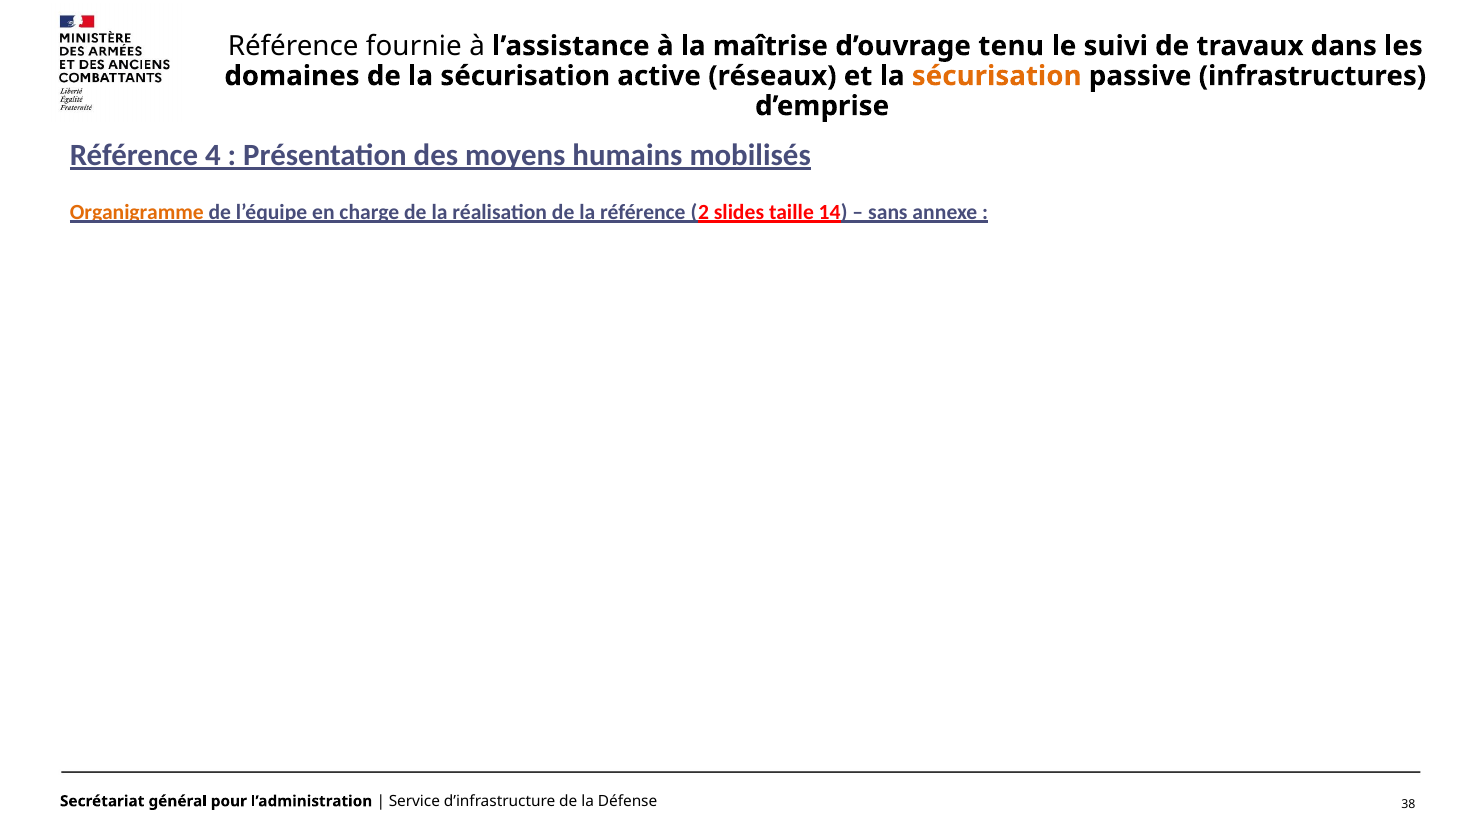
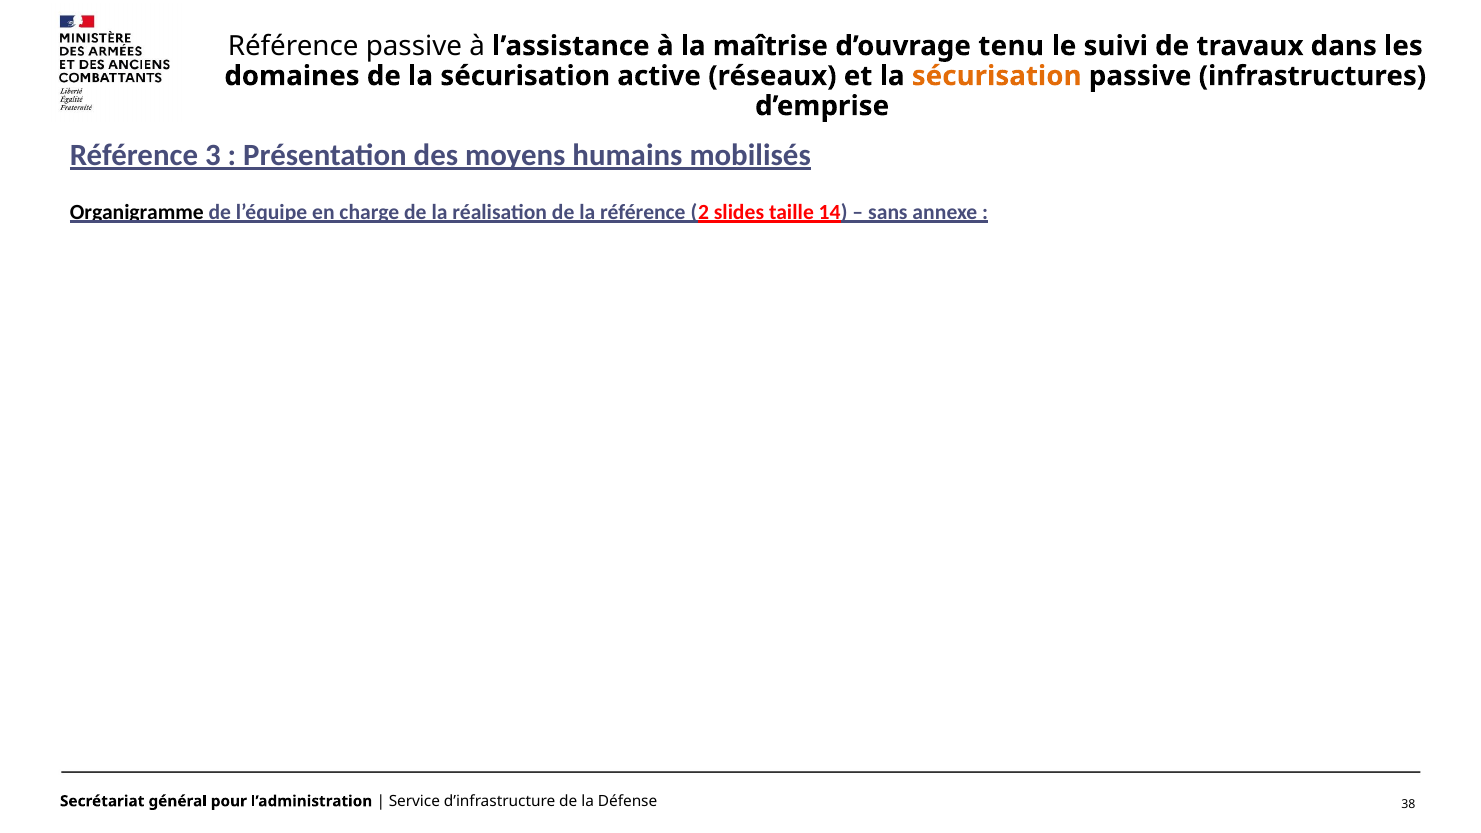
Référence fournie: fournie -> passive (414, 46)
4: 4 -> 3 (213, 155)
Organigramme colour: orange -> black (137, 212)
